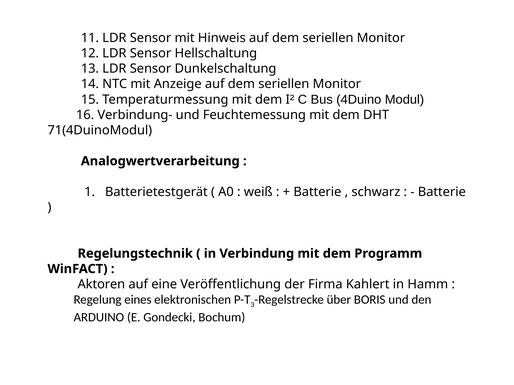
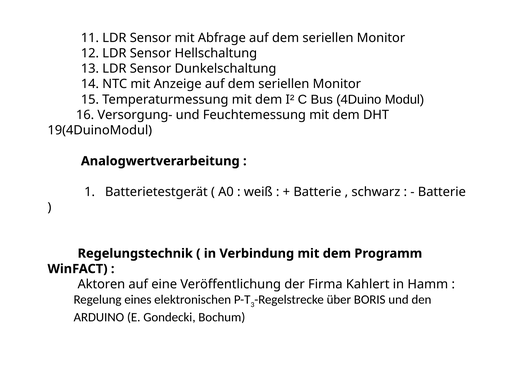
Hinweis: Hinweis -> Abfrage (222, 38)
Verbindung-: Verbindung- -> Versorgung- (135, 115)
71(4DuinoModul: 71(4DuinoModul -> 19(4DuinoModul (100, 130)
